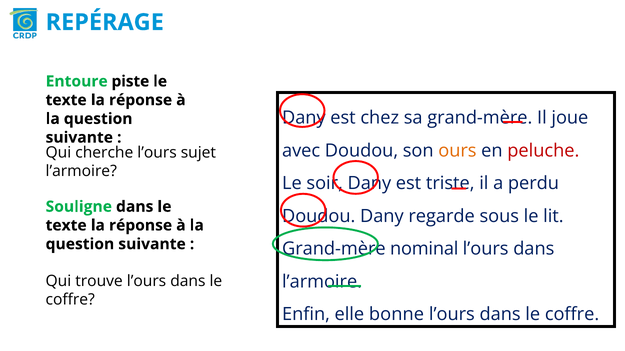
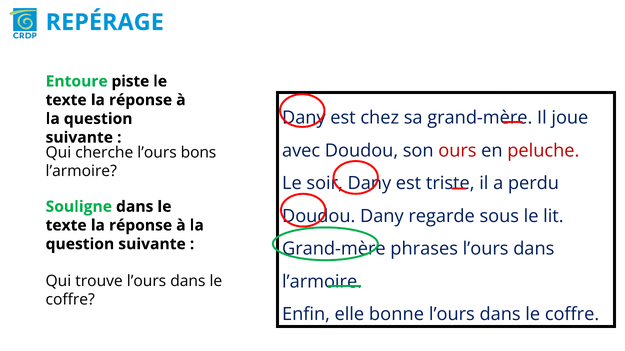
ours colour: orange -> red (457, 151)
sujet: sujet -> bons (198, 153)
nominal: nominal -> phrases (424, 249)
